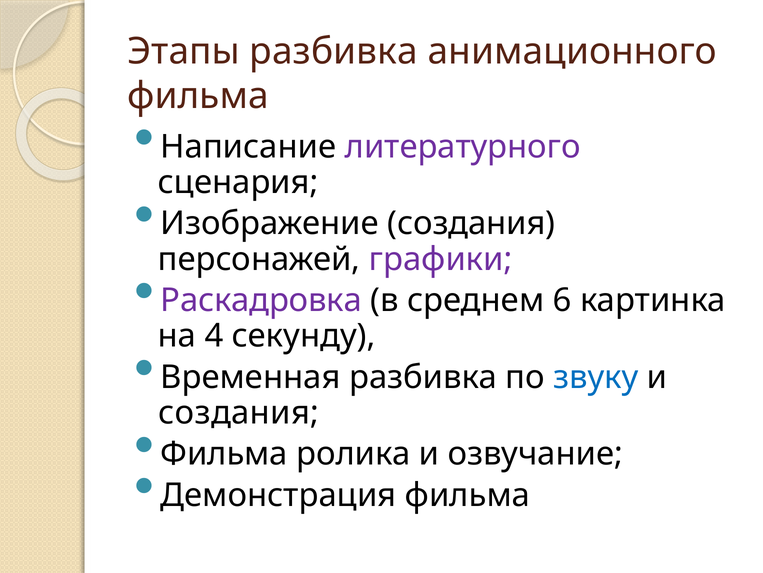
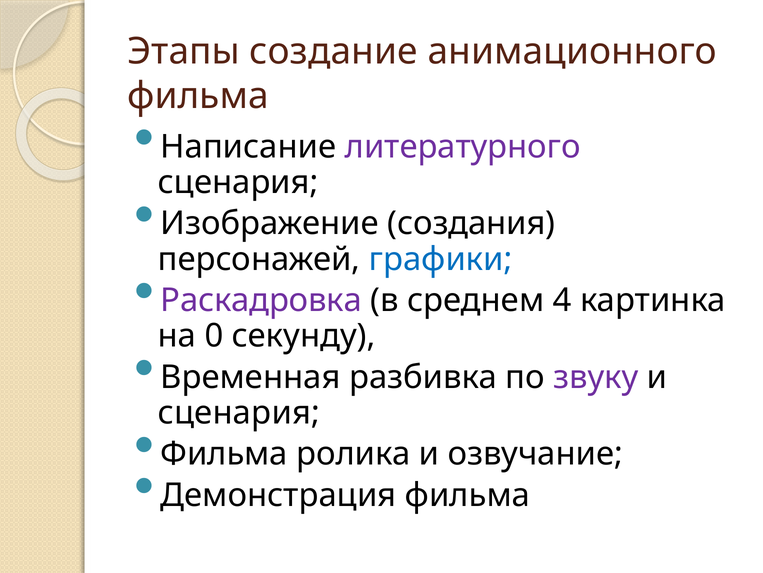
Этапы разбивка: разбивка -> создание (334, 52)
графики colour: purple -> blue (441, 259)
6: 6 -> 4 (562, 300)
4: 4 -> 0 (214, 336)
звуку colour: blue -> purple (596, 377)
создания: создания -> сценария (239, 412)
